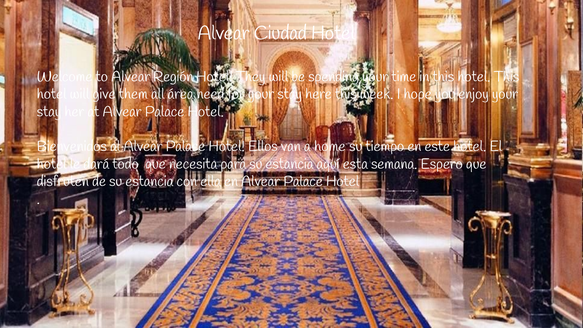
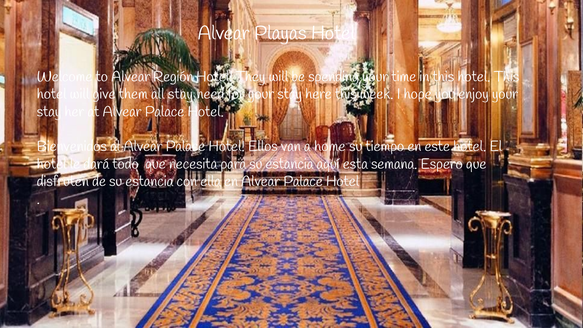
Ciudad: Ciudad -> Playas (280, 33)
all área: área -> stay (180, 94)
